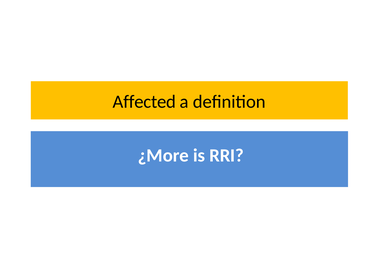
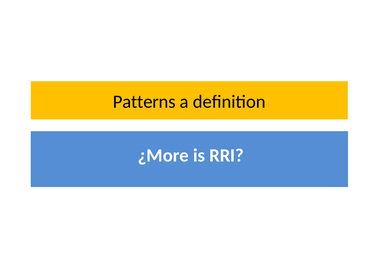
Affected: Affected -> Patterns (144, 102)
